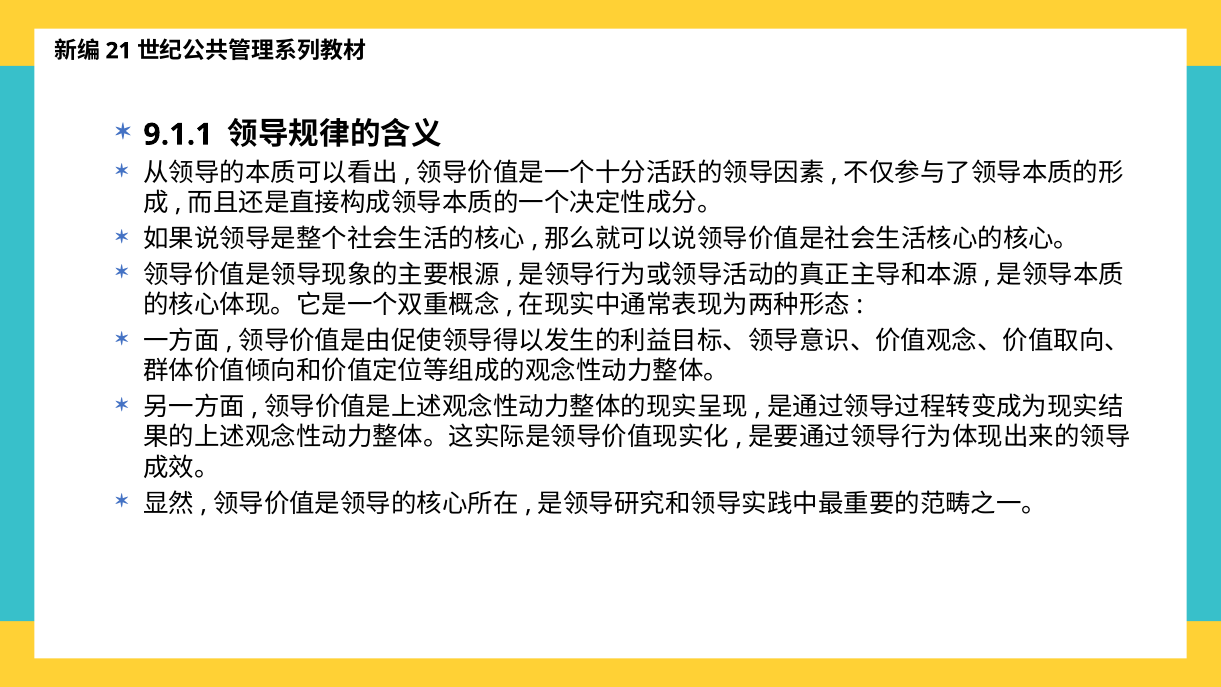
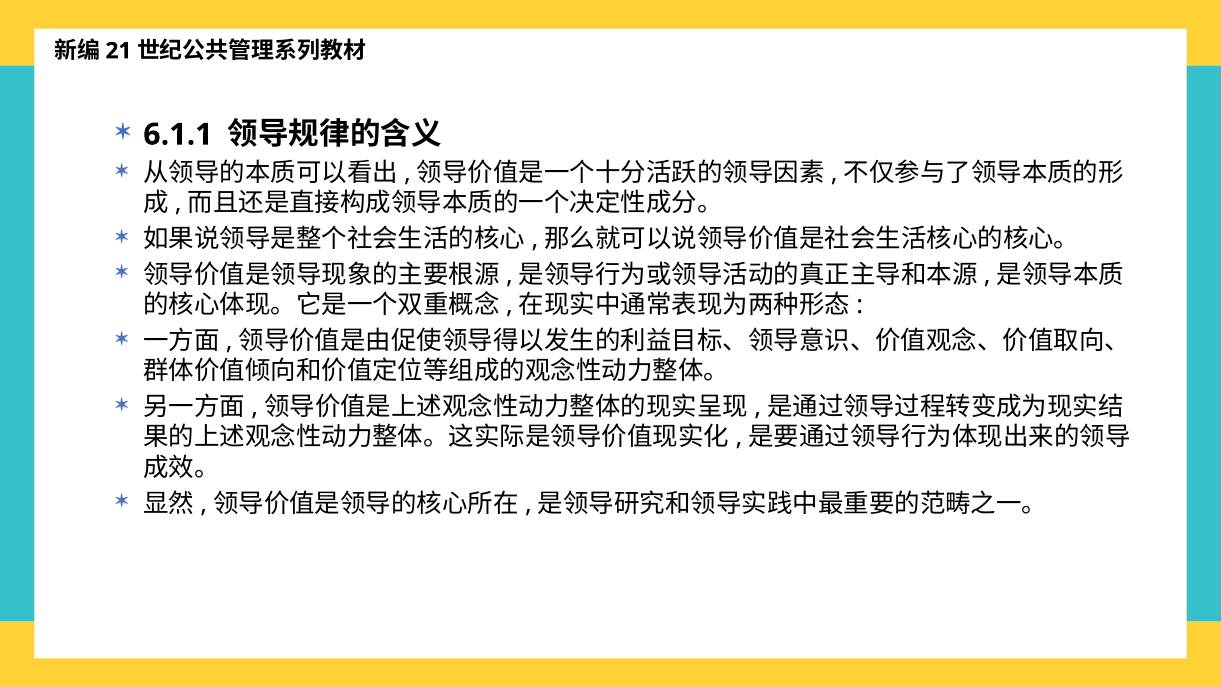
9.1.1: 9.1.1 -> 6.1.1 (178, 134)
